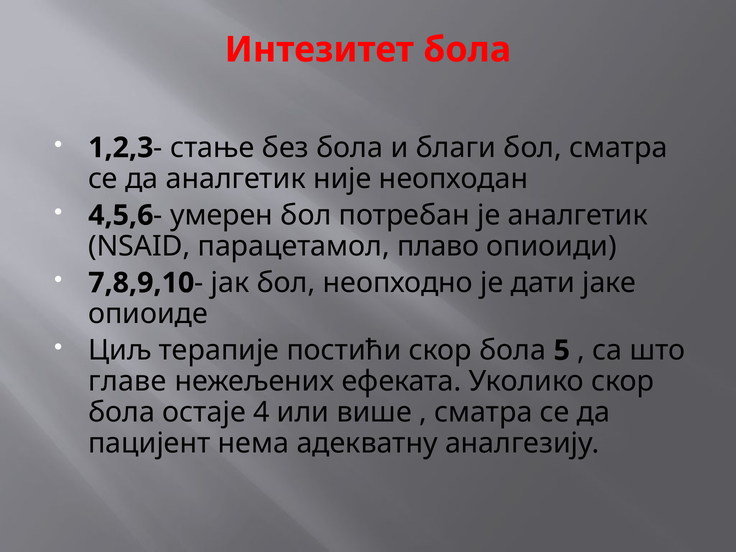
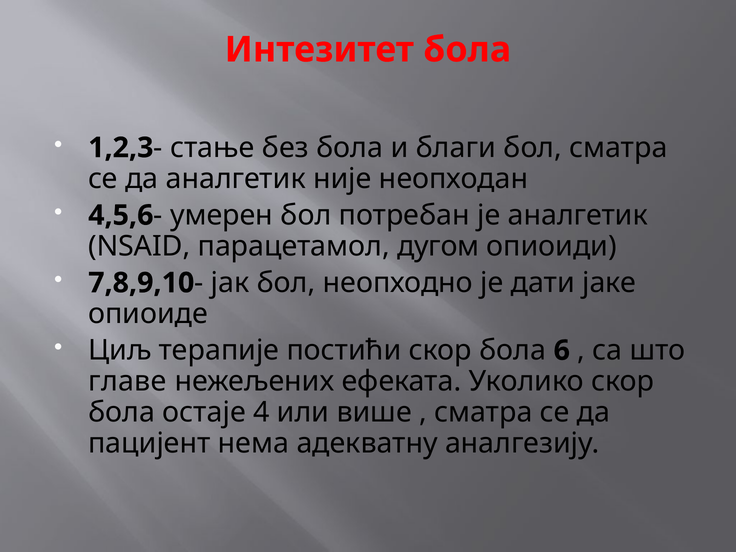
плаво: плаво -> дугом (438, 246)
5: 5 -> 6 (562, 350)
